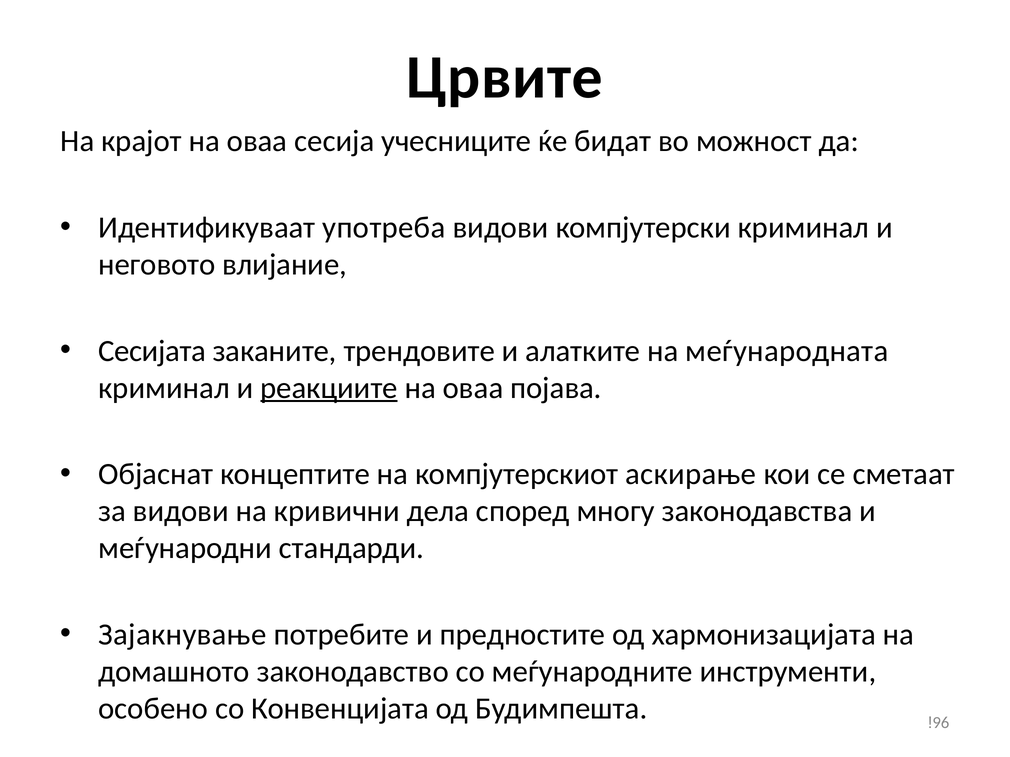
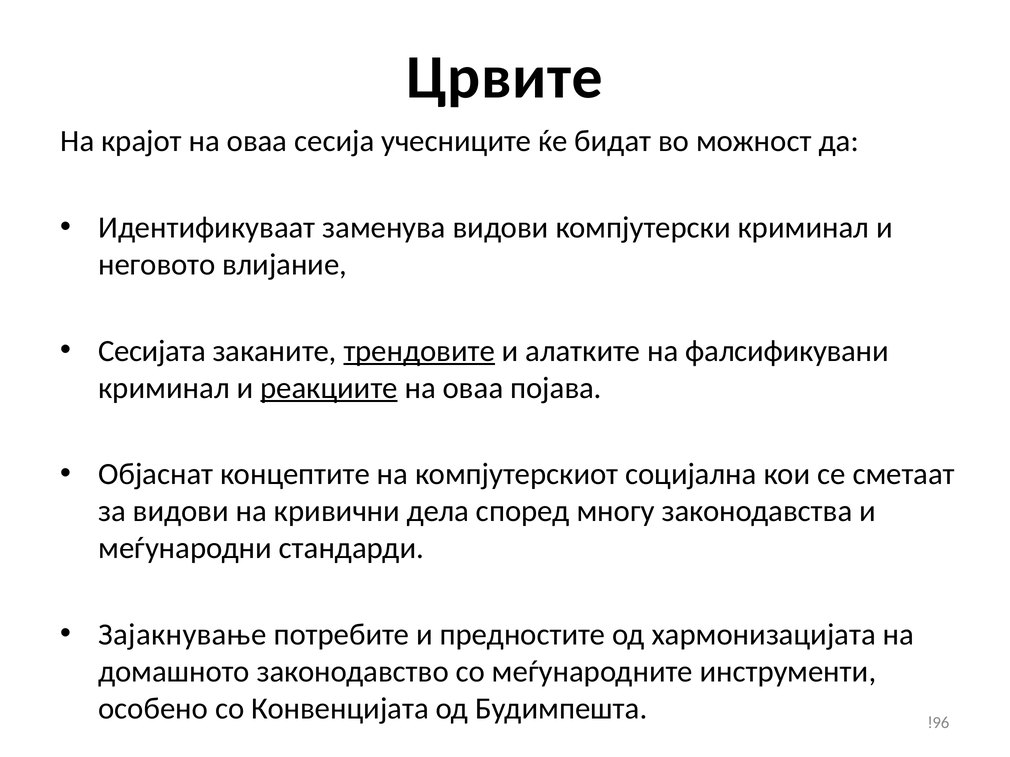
употреба: употреба -> заменува (384, 228)
трендовите underline: none -> present (419, 351)
меѓународната: меѓународната -> фалсификувани (787, 351)
аскирање: аскирање -> социјална (691, 474)
